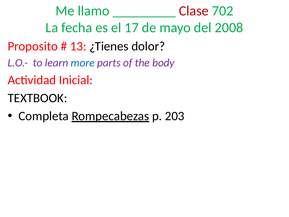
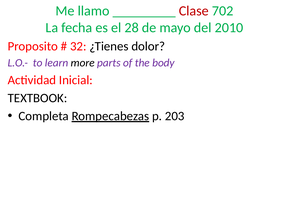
17: 17 -> 28 (132, 28)
2008: 2008 -> 2010 (229, 28)
13: 13 -> 32 (78, 46)
more colour: blue -> black (83, 63)
